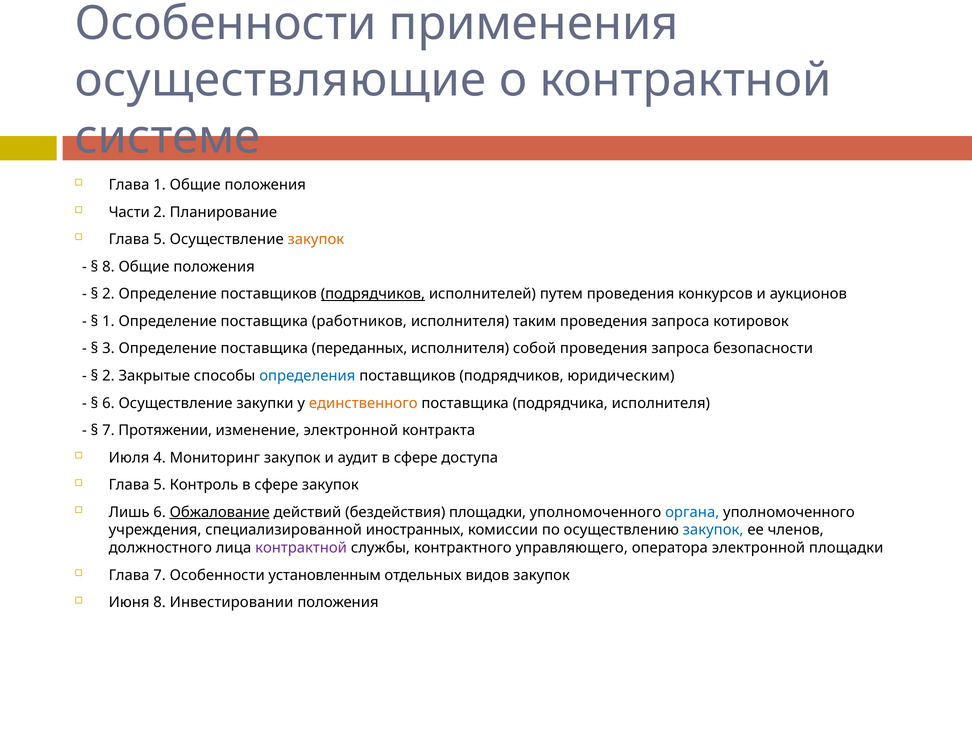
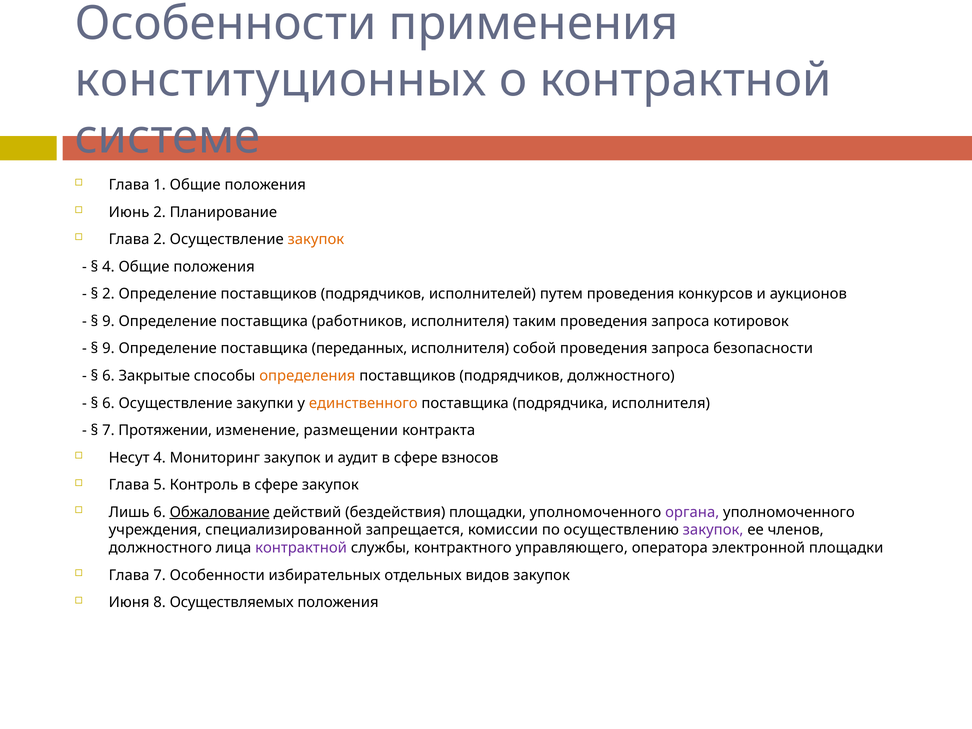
осуществляющие: осуществляющие -> конституционных (281, 80)
Части: Части -> Июнь (129, 212)
5: 5 -> 2 (160, 239)
8: 8 -> 4 (108, 267)
подрядчиков underline: present -> none (373, 294)
1: 1 -> 9 (108, 321)
3: 3 -> 9 (108, 349)
2: 2 -> 6 (108, 376)
определения colour: blue -> orange (307, 376)
подрядчиков юридическим: юридическим -> должностного (621, 376)
изменение электронной: электронной -> размещении (351, 430)
Июля: Июля -> Несут (129, 458)
доступа: доступа -> взносов (470, 458)
органа colour: blue -> purple (692, 512)
иностранных: иностранных -> запрещается (415, 530)
закупок colour: blue -> purple (713, 530)
установленным: установленным -> избирательных (325, 575)
Инвестировании: Инвестировании -> Осуществляемых (232, 602)
